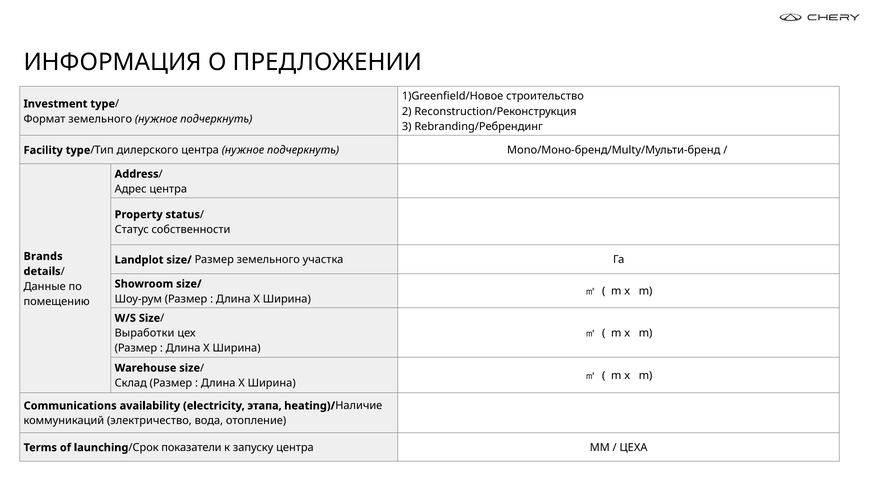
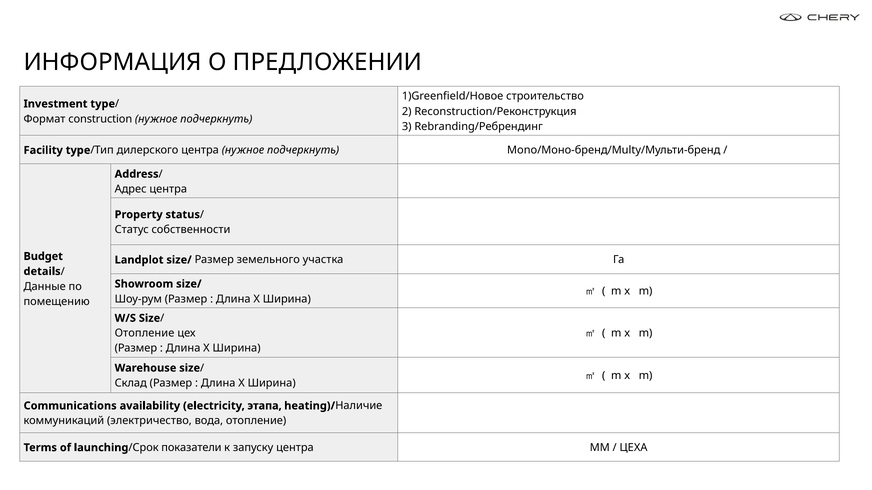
Формат земельного: земельного -> construction (100, 119)
Brands: Brands -> Budget (43, 257)
Выработки: Выработки -> Отопление (144, 334)
